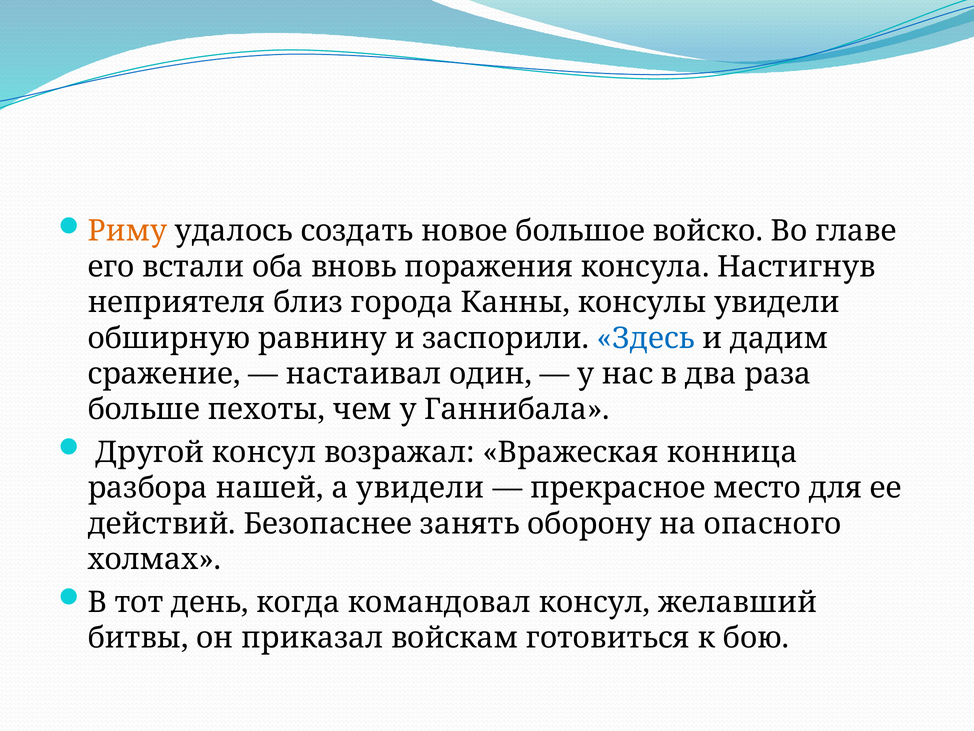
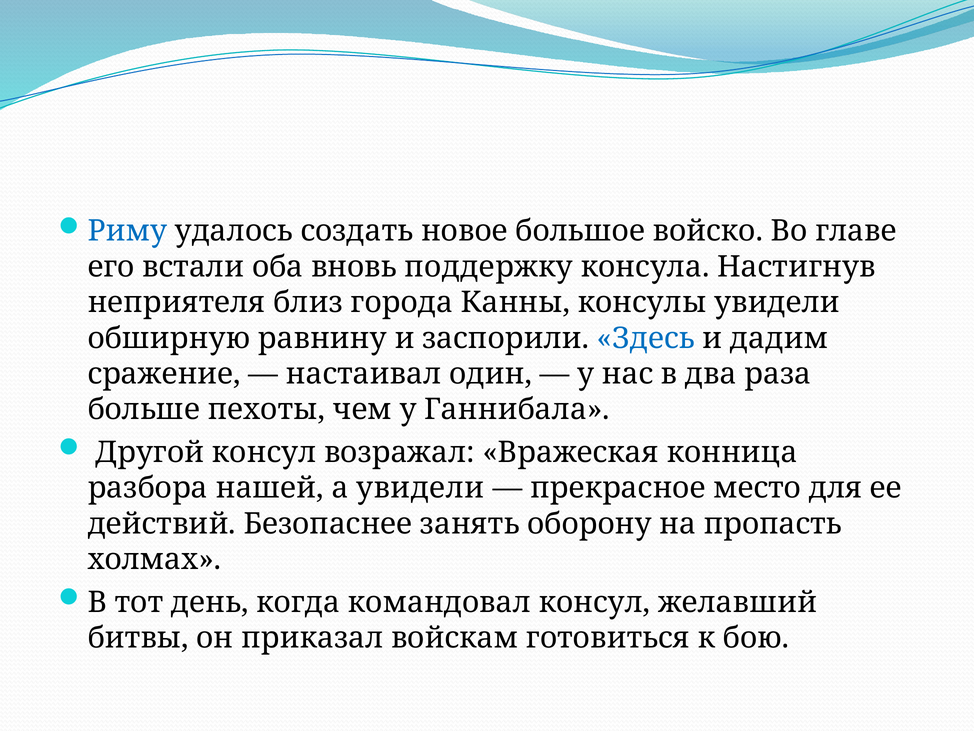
Риму colour: orange -> blue (127, 231)
поражения: поражения -> поддержку (489, 267)
опасного: опасного -> пропасть (773, 524)
